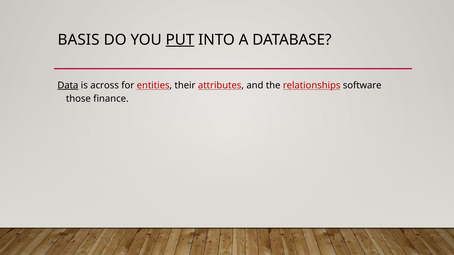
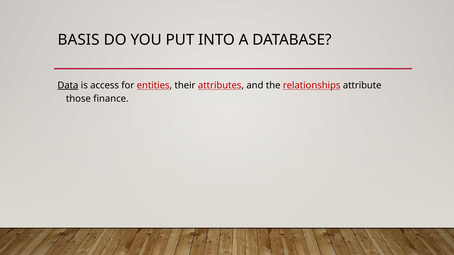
PUT underline: present -> none (180, 40)
across: across -> access (105, 85)
software: software -> attribute (362, 85)
